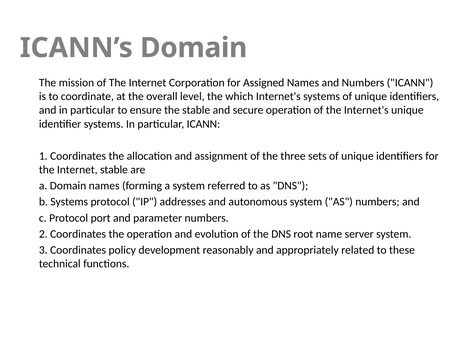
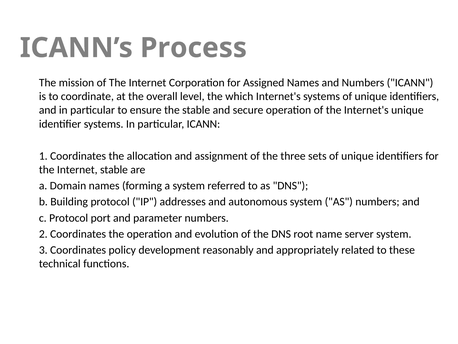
ICANN’s Domain: Domain -> Process (194, 48)
b Systems: Systems -> Building (69, 202)
